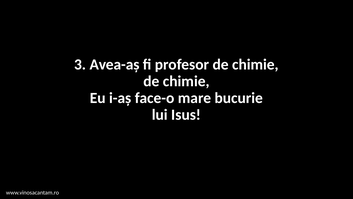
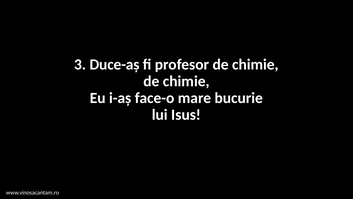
Avea-aș: Avea-aș -> Duce-aș (115, 64)
